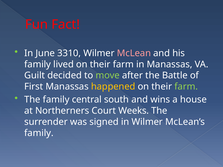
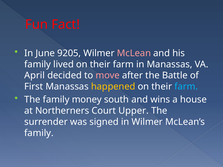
3310: 3310 -> 9205 (69, 53)
Guilt: Guilt -> April (35, 76)
move colour: light green -> pink (108, 76)
farm colour: light green -> light blue (186, 87)
central: central -> money (87, 100)
Weeks: Weeks -> Upper (134, 111)
